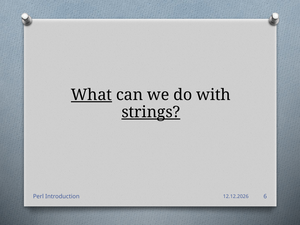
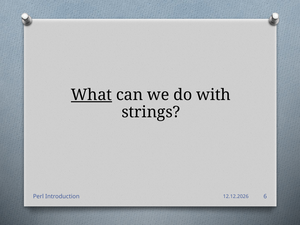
strings underline: present -> none (151, 112)
